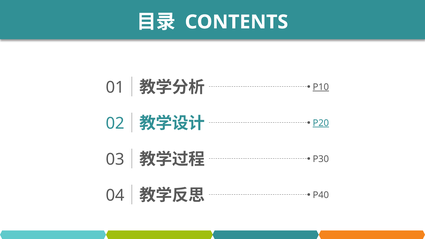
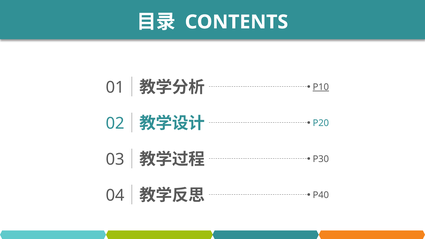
P20 underline: present -> none (321, 123)
